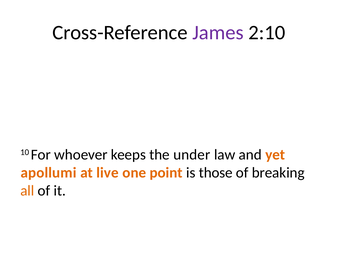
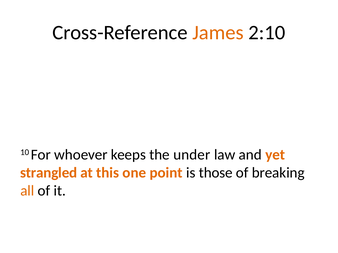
James colour: purple -> orange (218, 33)
apollumi: apollumi -> strangled (49, 173)
live: live -> this (108, 173)
